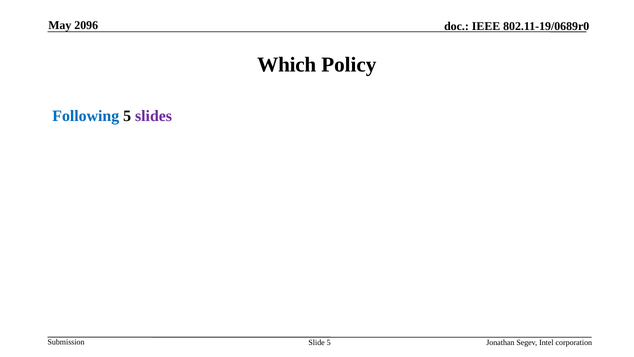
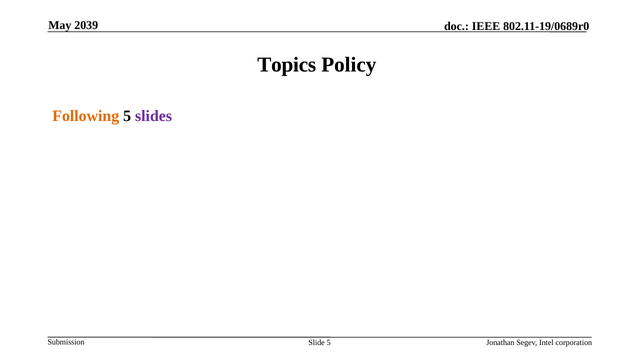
2096: 2096 -> 2039 (86, 25)
Which: Which -> Topics (287, 65)
Following colour: blue -> orange (86, 116)
